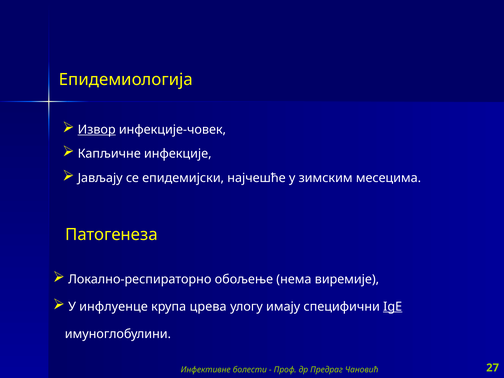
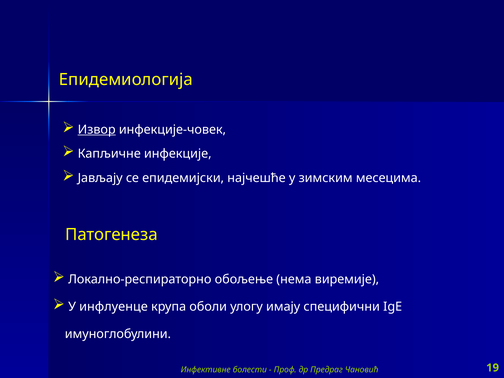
црева: црева -> оболи (208, 307)
IgE underline: present -> none (393, 307)
27: 27 -> 19 (493, 368)
